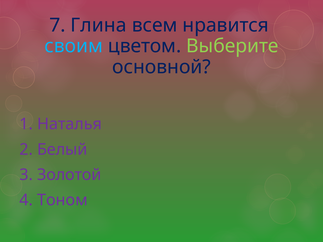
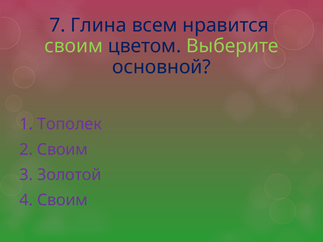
своим colour: light blue -> light green (74, 46)
Наталья: Наталья -> Тополек (70, 124)
2 Белый: Белый -> Своим (62, 150)
4 Тоном: Тоном -> Своим (62, 200)
